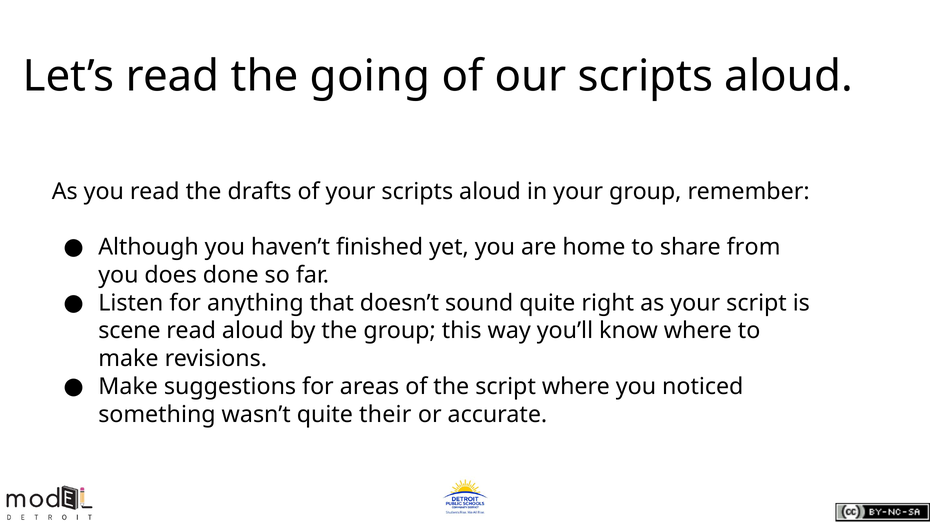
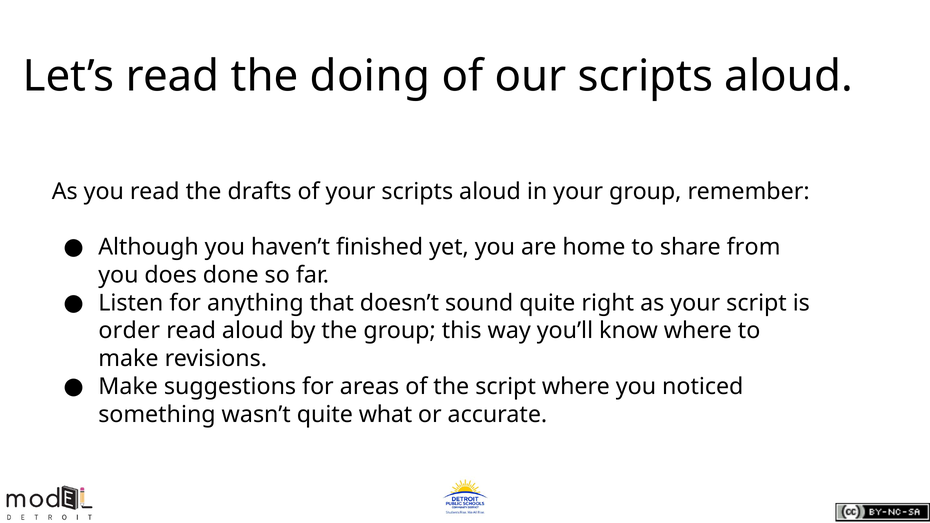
going: going -> doing (370, 77)
scene: scene -> order (129, 331)
their: their -> what (385, 415)
